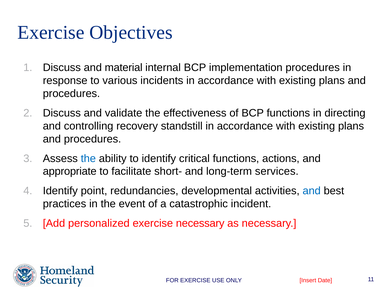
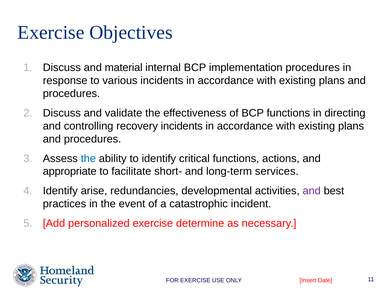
recovery standstill: standstill -> incidents (182, 126)
point: point -> arise (94, 191)
and colour: blue -> purple (312, 191)
exercise necessary: necessary -> determine (200, 224)
